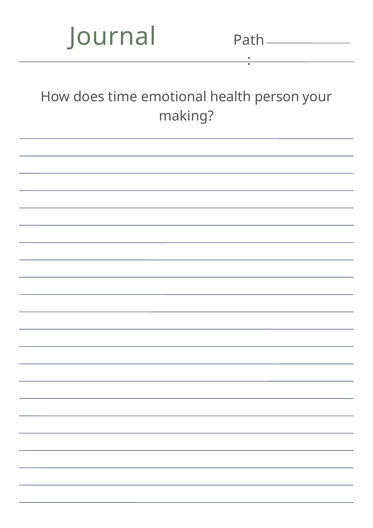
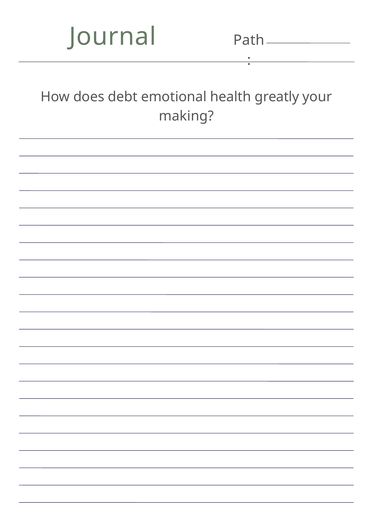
time: time -> debt (123, 97)
person: person -> greatly (277, 97)
